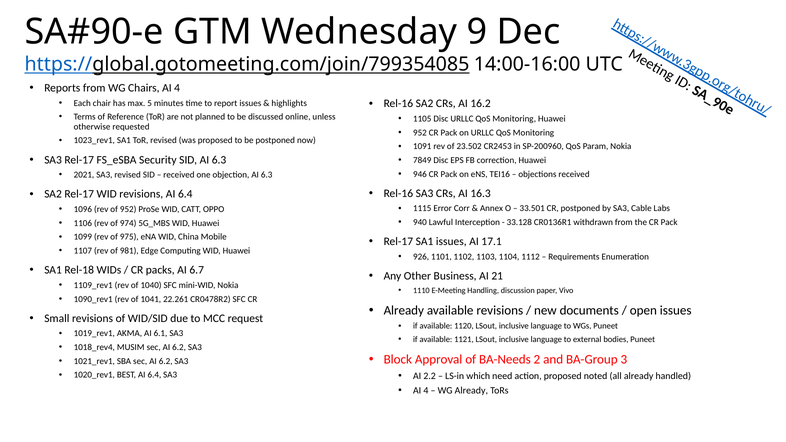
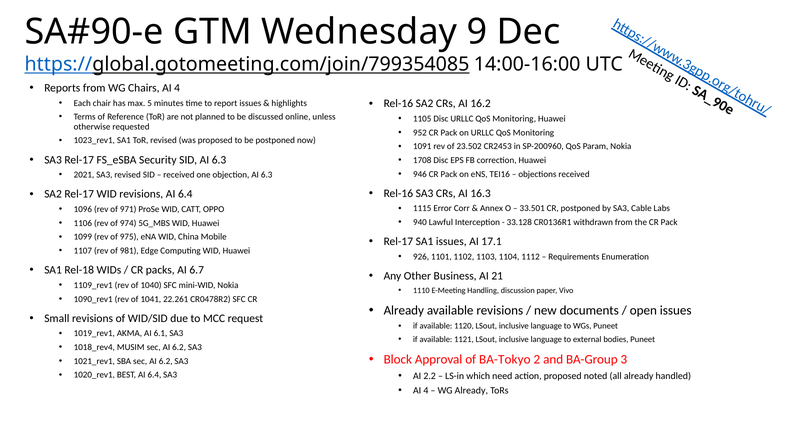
7849: 7849 -> 1708 (422, 160)
of 952: 952 -> 971 (128, 209)
BA-Needs: BA-Needs -> BA-Tokyo (505, 359)
